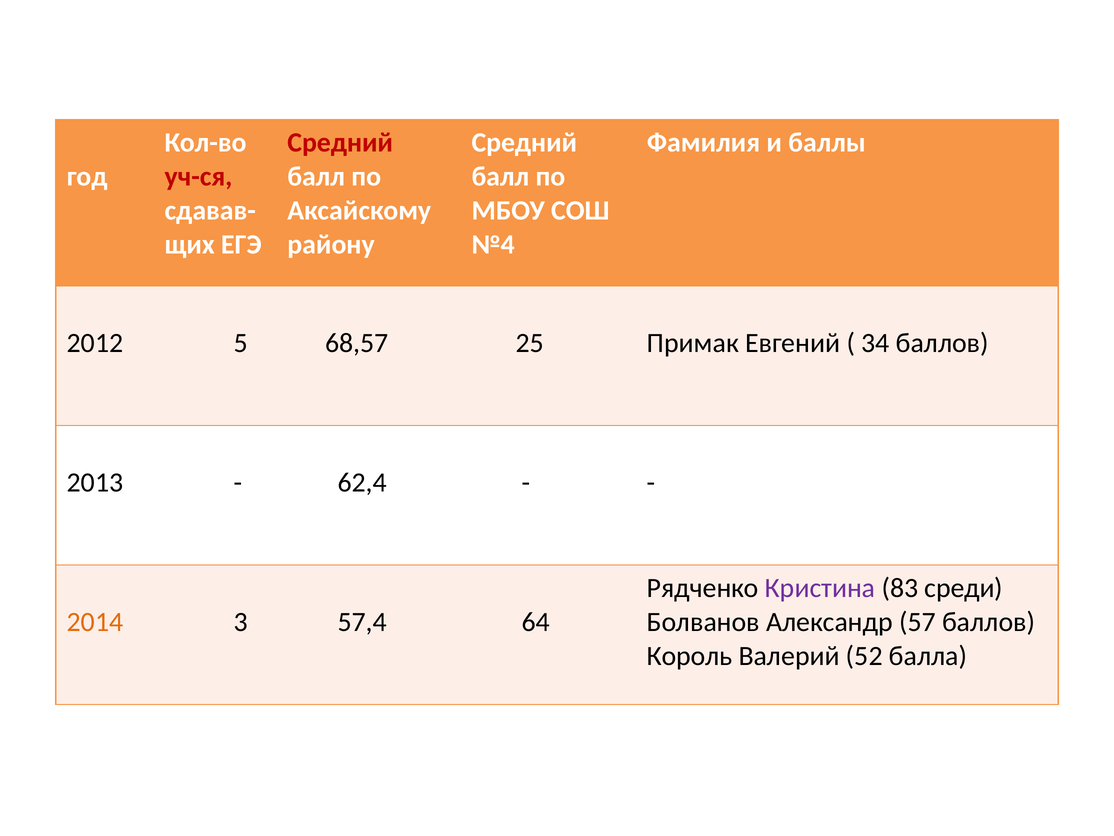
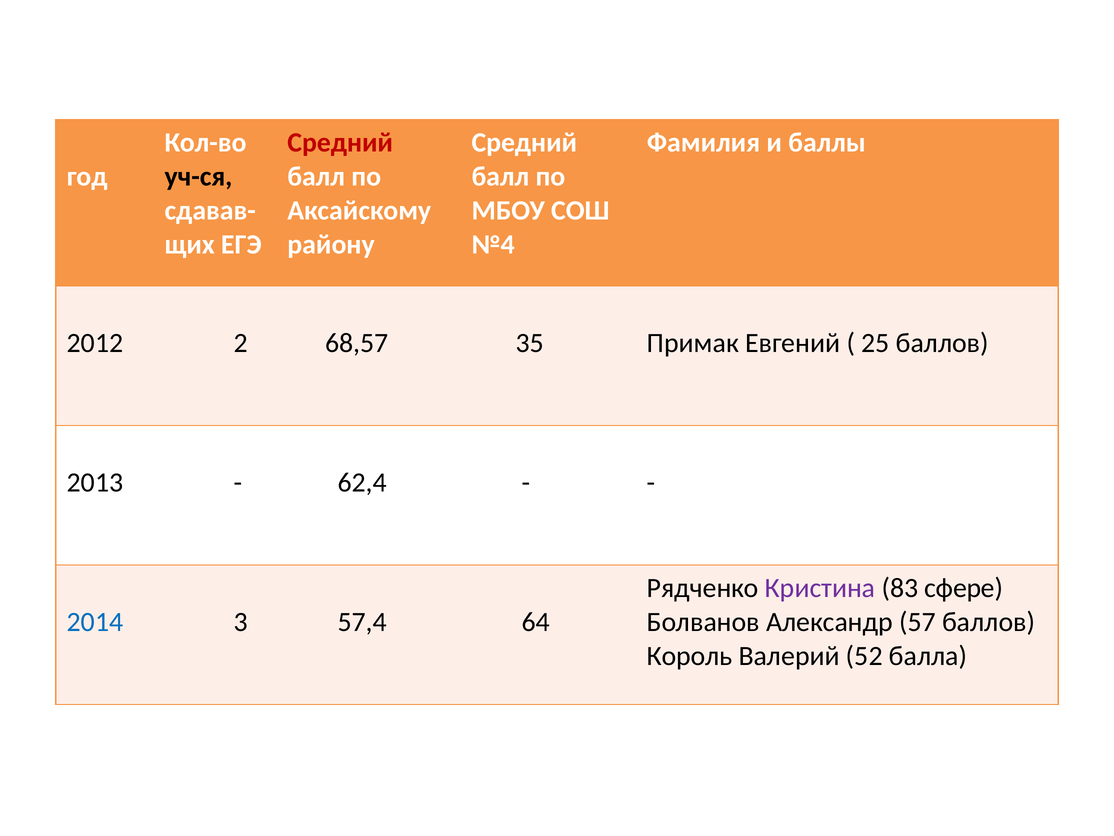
уч-ся colour: red -> black (198, 176)
5: 5 -> 2 (241, 343)
25: 25 -> 35 (530, 343)
34: 34 -> 25 (875, 343)
среди: среди -> сфере (964, 588)
2014 colour: orange -> blue (95, 622)
